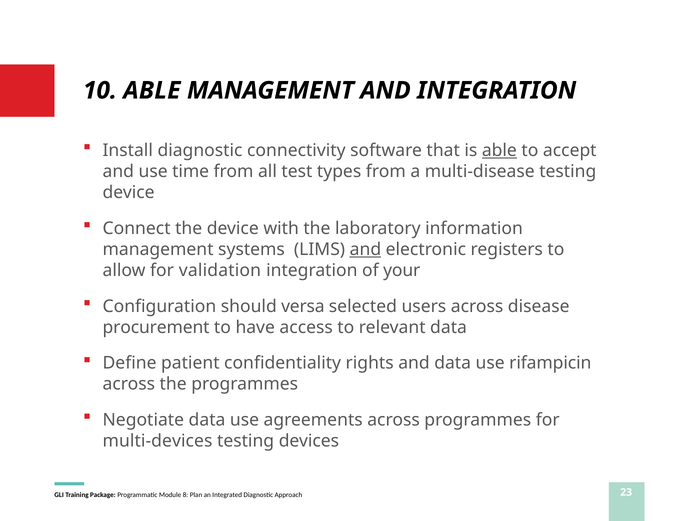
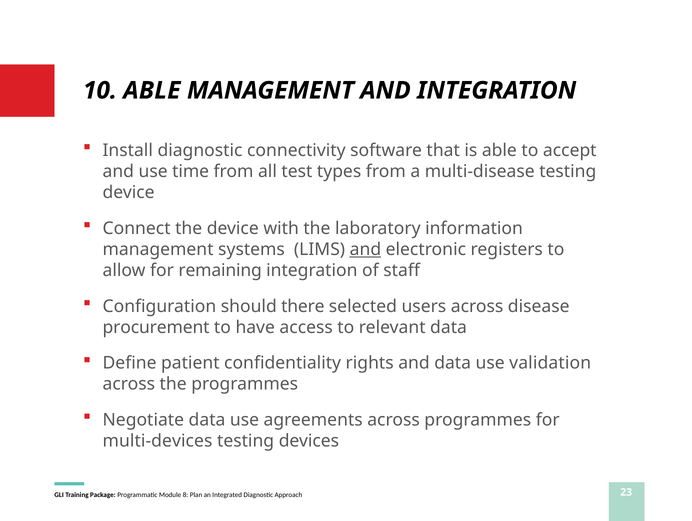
able underline: present -> none (499, 150)
validation: validation -> remaining (220, 270)
your: your -> staff (402, 270)
versa: versa -> there (303, 306)
rifampicin: rifampicin -> validation (550, 363)
